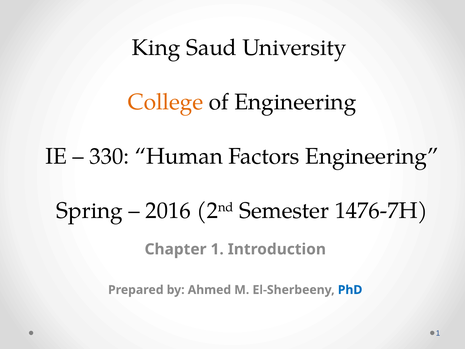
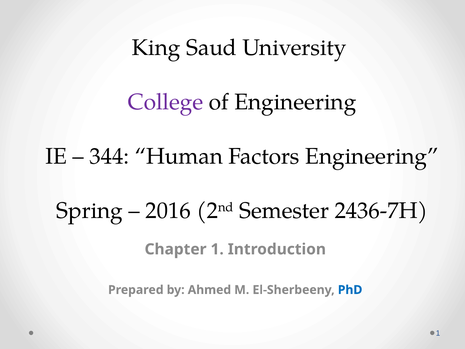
College colour: orange -> purple (166, 102)
330: 330 -> 344 (109, 156)
1476-7H: 1476-7H -> 2436-7H (381, 210)
